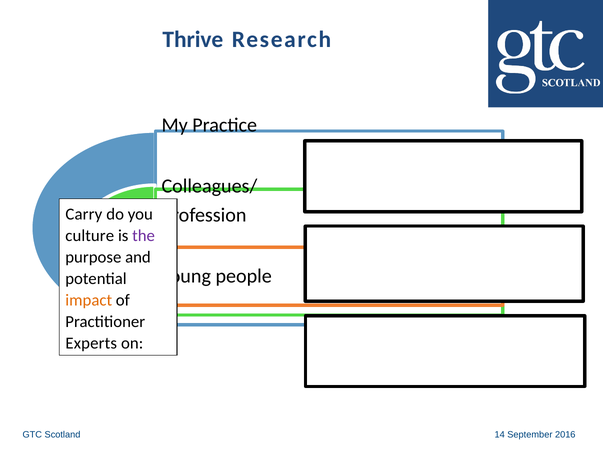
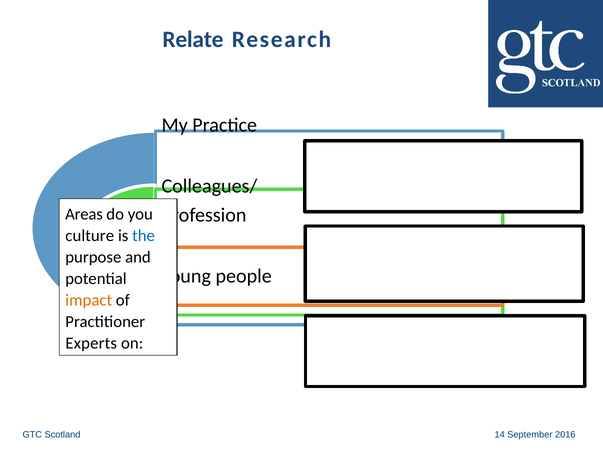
Thrive: Thrive -> Relate (193, 39)
Carry: Carry -> Areas (84, 214)
the colour: purple -> blue (144, 236)
